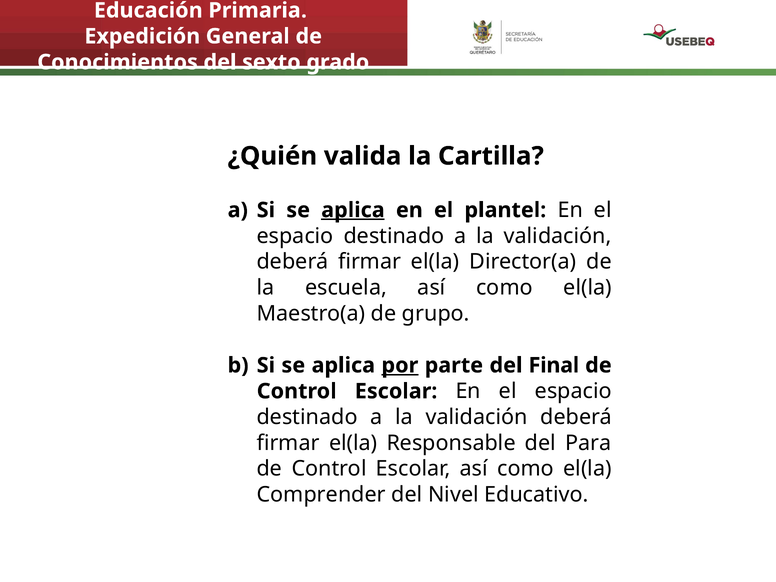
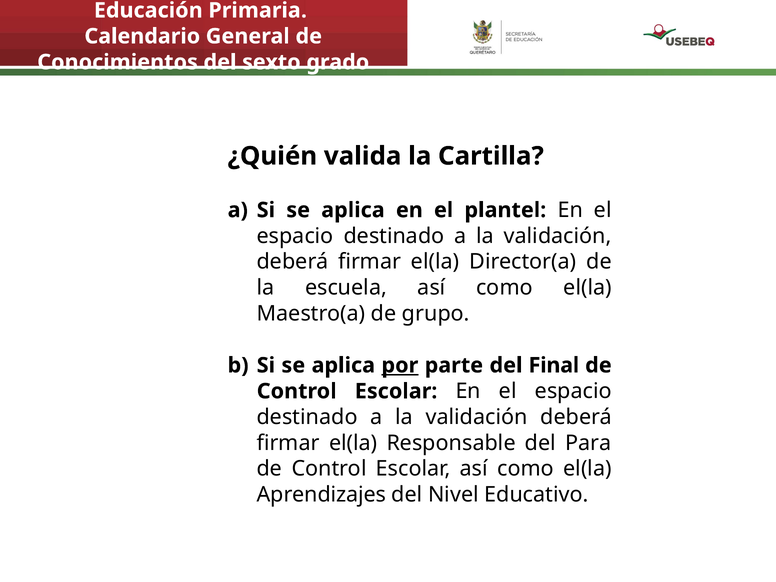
Expedición: Expedición -> Calendario (142, 36)
aplica underline: present -> none (353, 210)
Comprender: Comprender -> Aprendizajes (321, 495)
